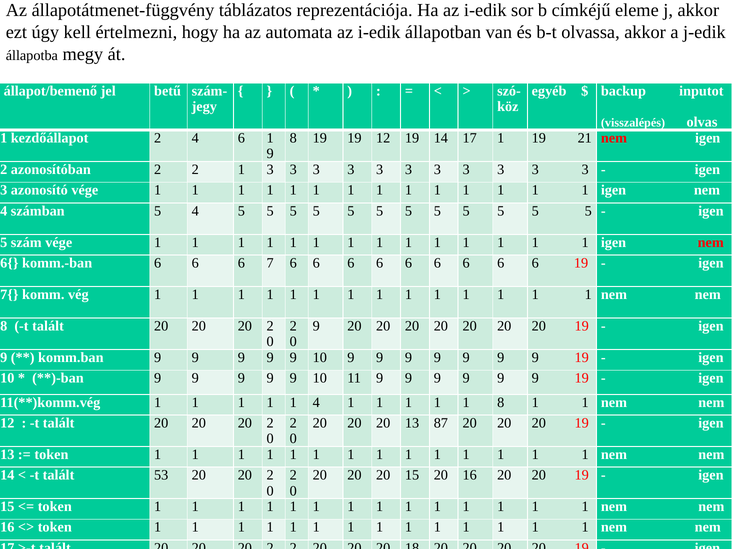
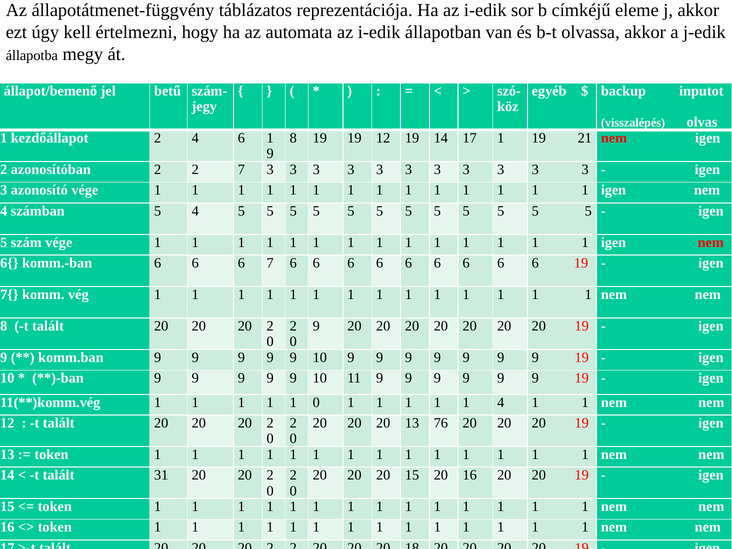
2 1: 1 -> 7 (241, 170)
1 4: 4 -> 0 (316, 402)
1 8: 8 -> 4 (501, 402)
87: 87 -> 76 (441, 423)
53: 53 -> 31 (161, 475)
